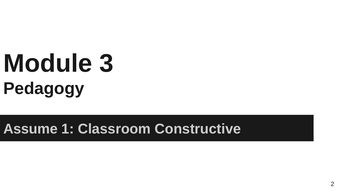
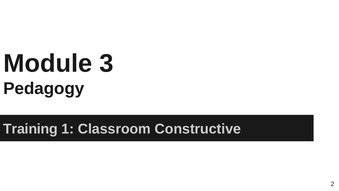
Assume: Assume -> Training (31, 129)
